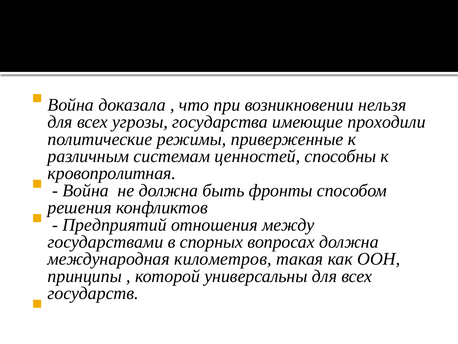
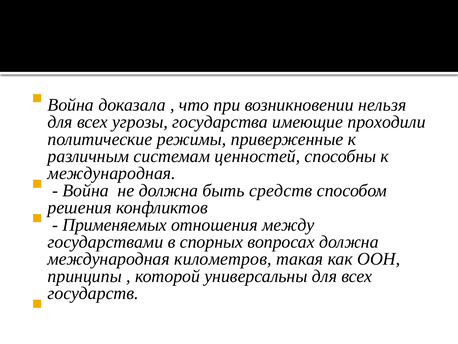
кровопролитная: кровопролитная -> международная (112, 173)
фронты: фронты -> средств (281, 190)
Предприятий: Предприятий -> Применяемых (115, 225)
